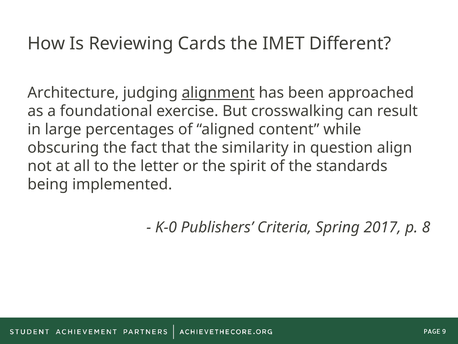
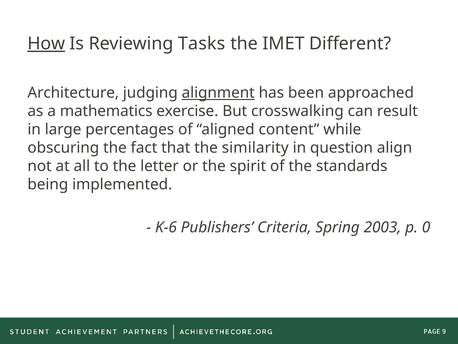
How underline: none -> present (46, 44)
Cards: Cards -> Tasks (202, 44)
foundational: foundational -> mathematics (106, 111)
K-0: K-0 -> K-6 (166, 227)
2017: 2017 -> 2003 (382, 227)
8: 8 -> 0 (426, 227)
